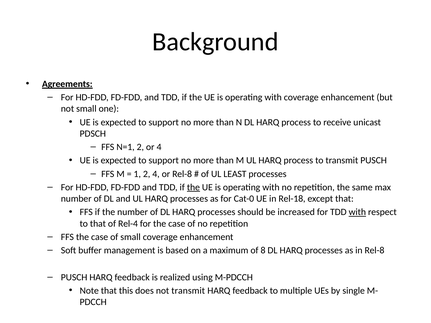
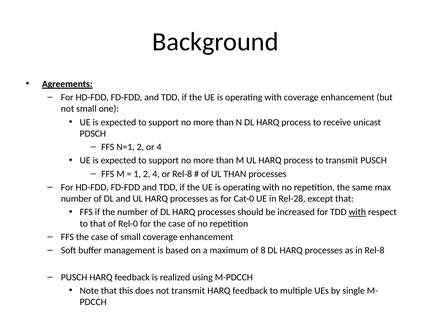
UL LEAST: LEAST -> THAN (235, 174)
the underline: present -> none (193, 187)
Rel-18: Rel-18 -> Rel-28 (292, 199)
Rel-4: Rel-4 -> Rel-0 (128, 224)
